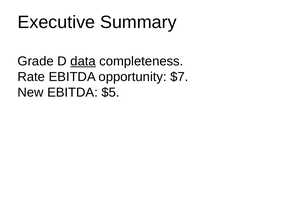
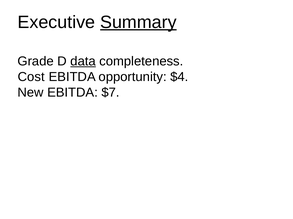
Summary underline: none -> present (138, 22)
Rate: Rate -> Cost (31, 77)
$7: $7 -> $4 (179, 77)
$5: $5 -> $7 (111, 93)
